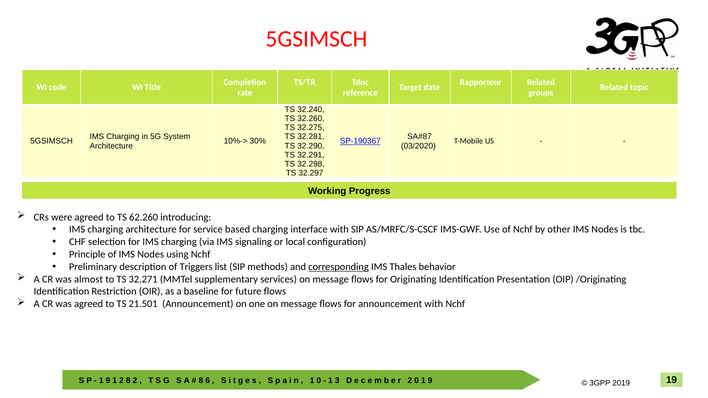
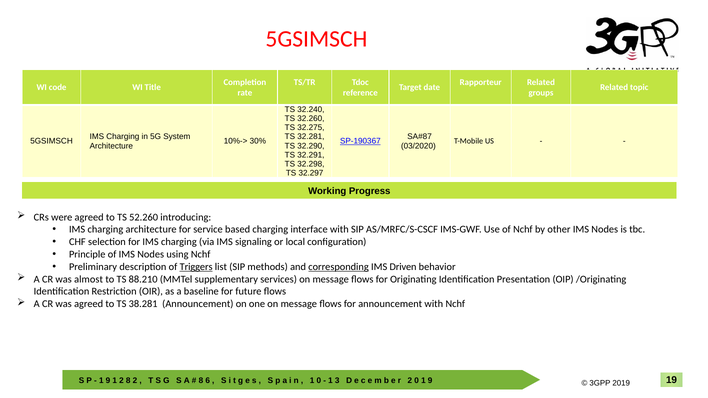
62.260: 62.260 -> 52.260 (144, 217)
Triggers underline: none -> present (196, 267)
Thales: Thales -> Driven (403, 267)
32.271: 32.271 -> 88.210 (143, 279)
21.501: 21.501 -> 38.281 (143, 304)
